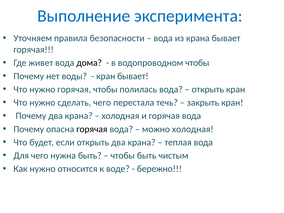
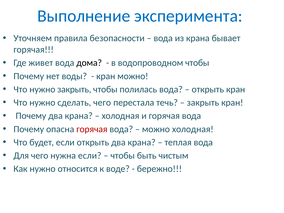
кран бывает: бывает -> можно (133, 76)
нужно горячая: горячая -> закрыть (74, 89)
горячая colour: black -> red (92, 129)
нужна быть: быть -> если (90, 156)
